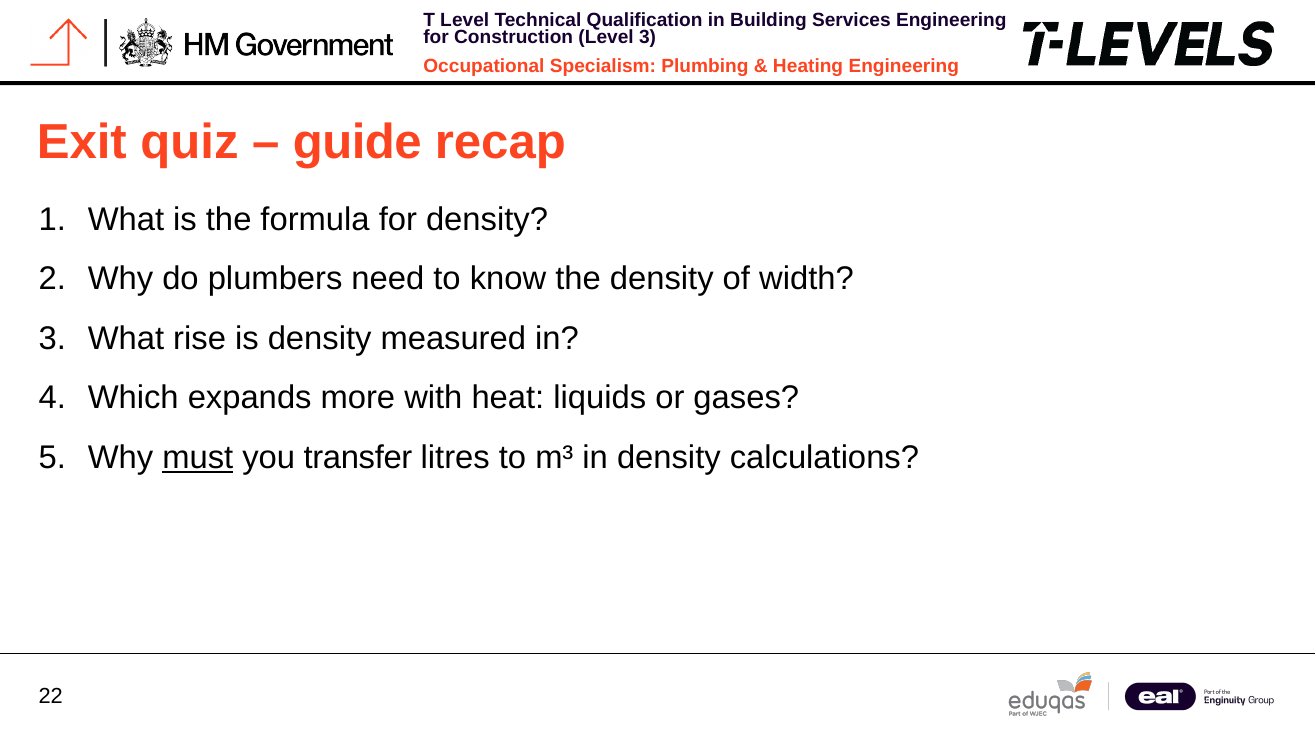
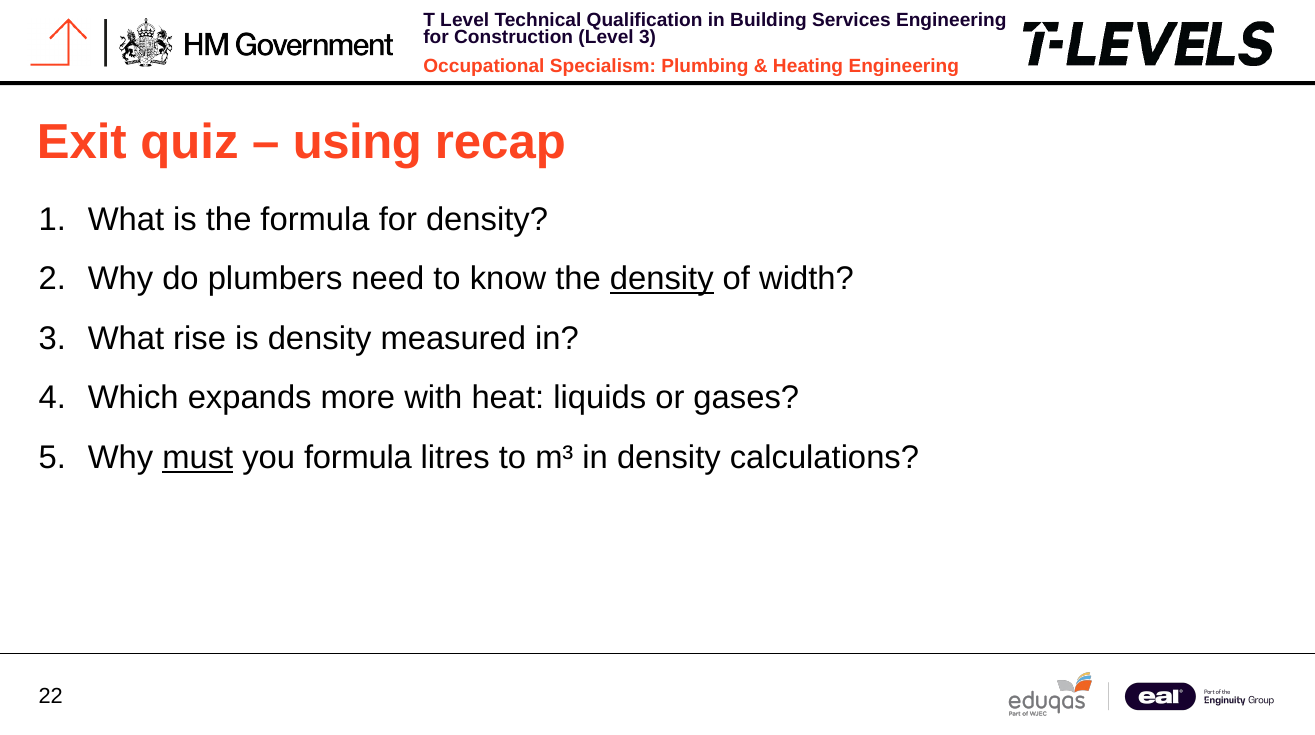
guide: guide -> using (357, 143)
density underline: none -> present (662, 279)
you transfer: transfer -> formula (358, 457)
